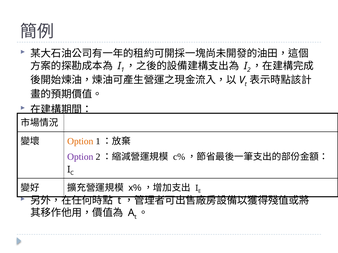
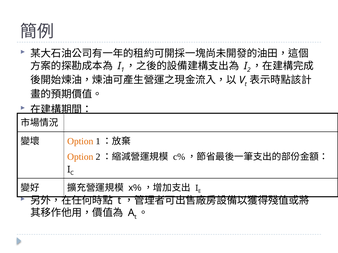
Option colour: purple -> orange (80, 157)
